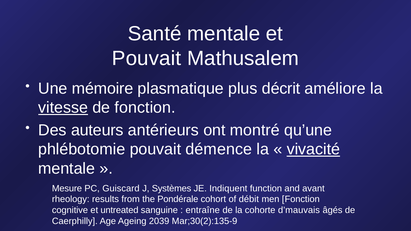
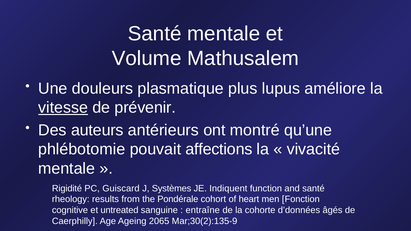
Pouvait: Pouvait -> Volume (147, 58)
mémoire: mémoire -> douleurs (103, 89)
décrit: décrit -> lupus (281, 89)
de fonction: fonction -> prévenir (145, 108)
démence: démence -> affections (219, 149)
vivacité underline: present -> none (313, 149)
Mesure: Mesure -> Rigidité (67, 188)
and avant: avant -> santé (313, 188)
débit: débit -> heart (249, 199)
d’mauvais: d’mauvais -> d’données (299, 210)
2039: 2039 -> 2065 (159, 221)
